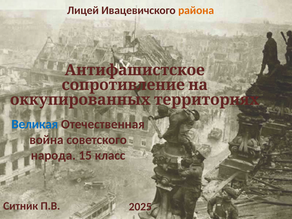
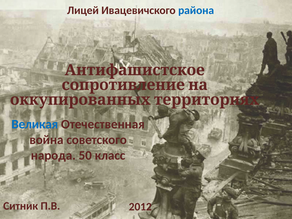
района colour: orange -> blue (196, 10)
15: 15 -> 50 (85, 155)
2025: 2025 -> 2012 (140, 207)
